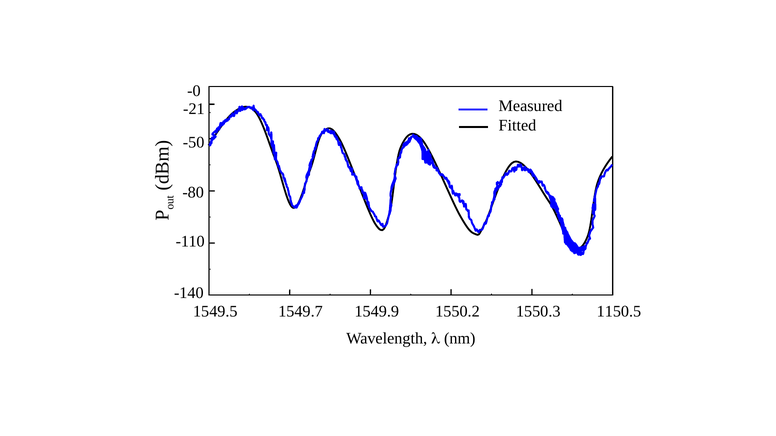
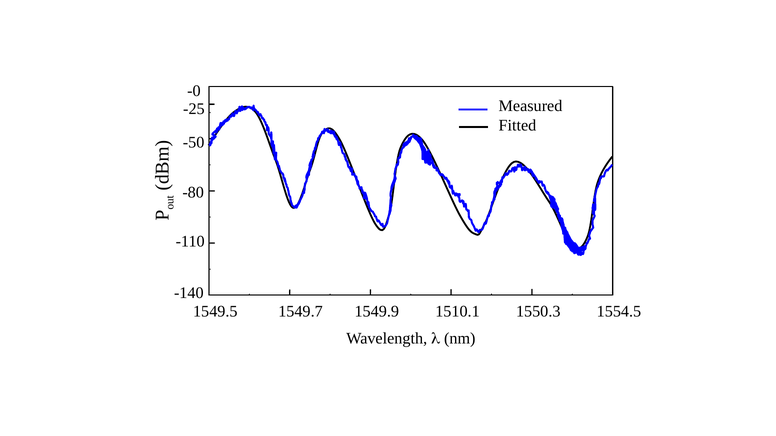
-21: -21 -> -25 (194, 109)
1550.2: 1550.2 -> 1510.1 (457, 312)
1150.5: 1150.5 -> 1554.5 (619, 312)
